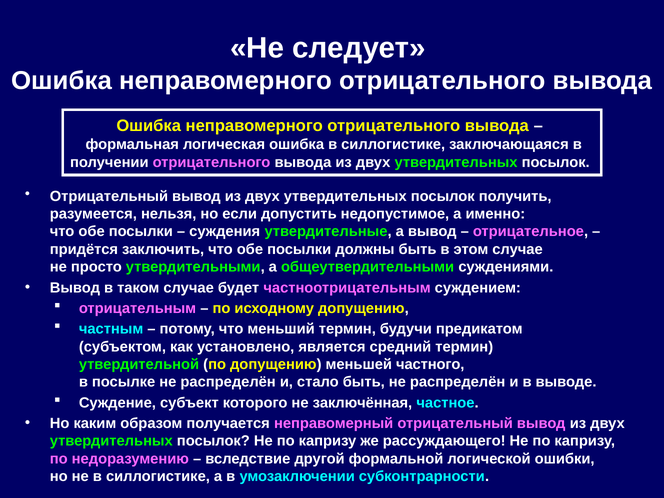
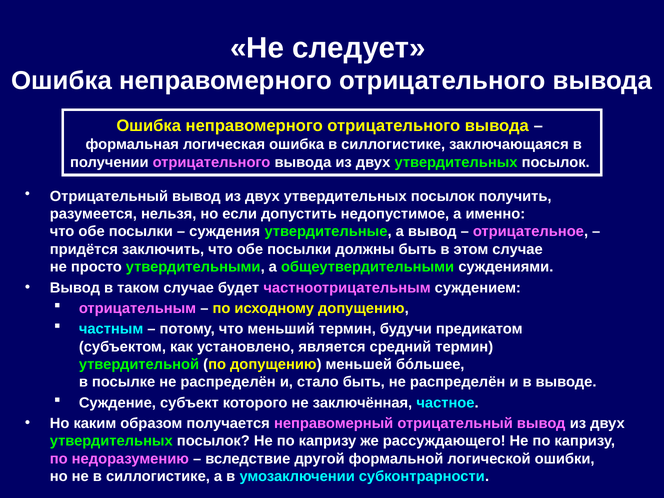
частного: частного -> бóльшее (430, 364)
